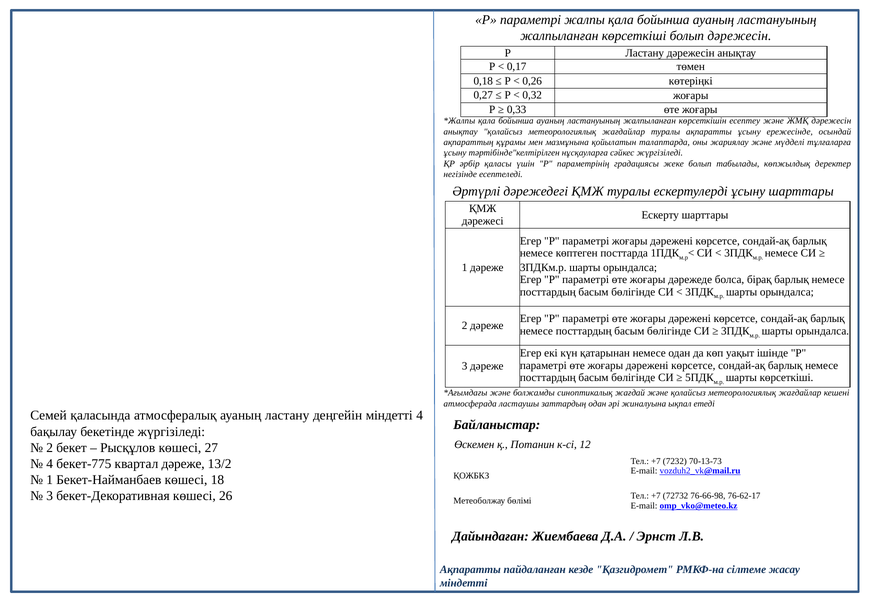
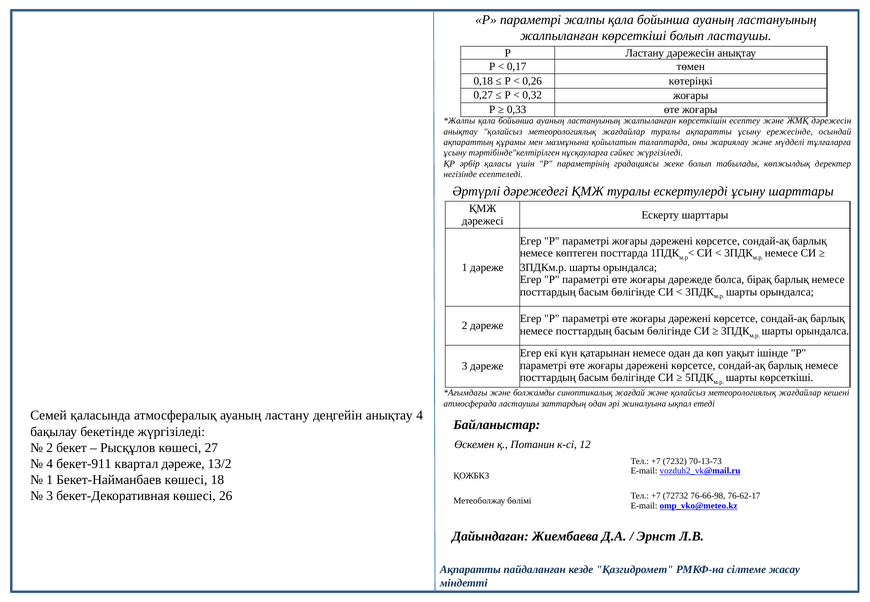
болып дәрежесін: дәрежесін -> ластаушы (739, 36)
деңгейін міндетті: міндетті -> анықтау (389, 416)
бекет-775: бекет-775 -> бекет-911 (84, 464)
